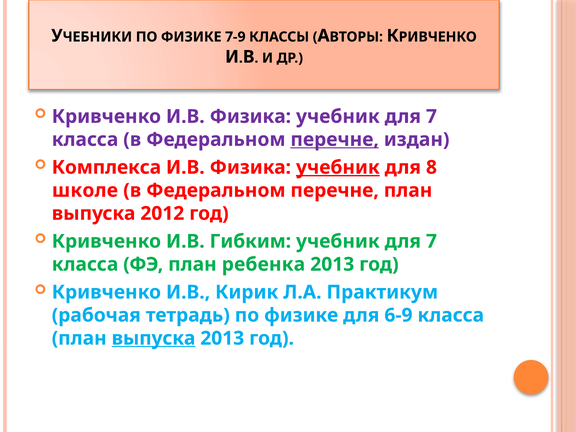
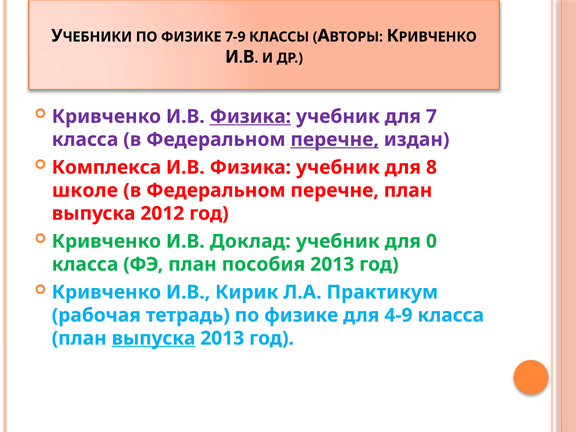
Физика underline: none -> present (250, 117)
учебник underline: present -> none (338, 167)
Гибким: Гибким -> Доклад (250, 241)
7: 7 -> 0 (431, 241)
ребенка: ребенка -> пособия (263, 264)
6-9: 6-9 -> 4-9 (398, 315)
